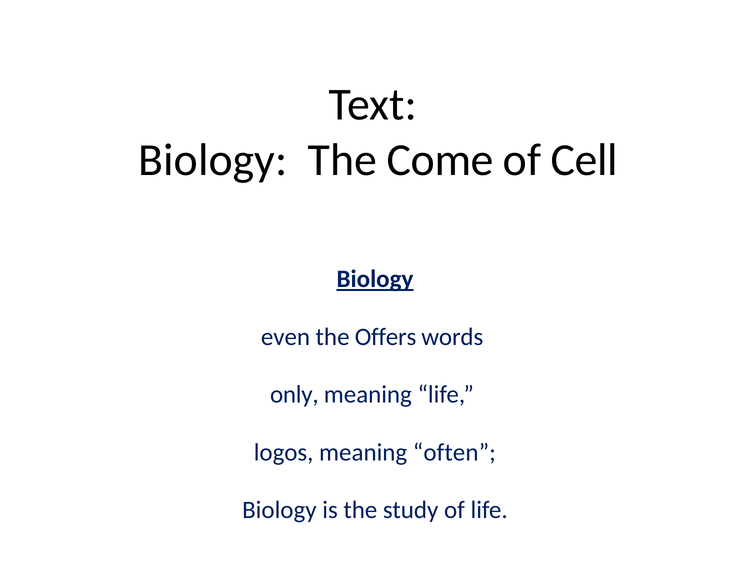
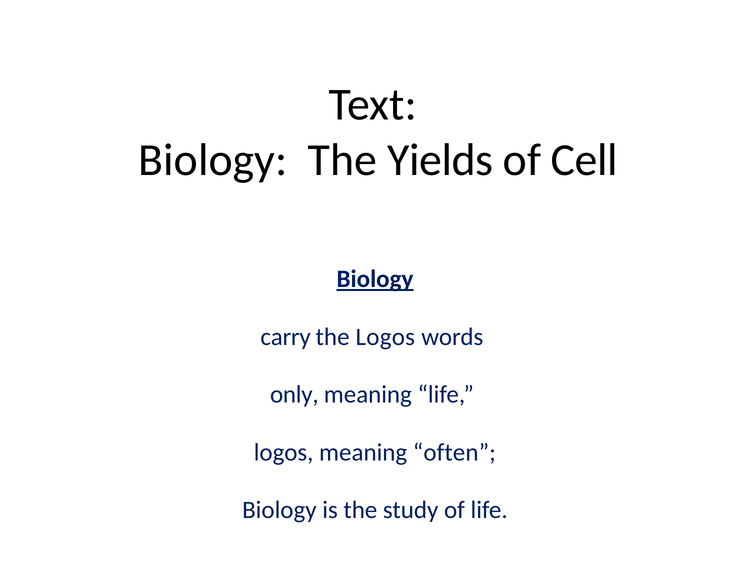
Come: Come -> Yields (440, 160)
even: even -> carry (286, 337)
the Offers: Offers -> Logos (385, 337)
